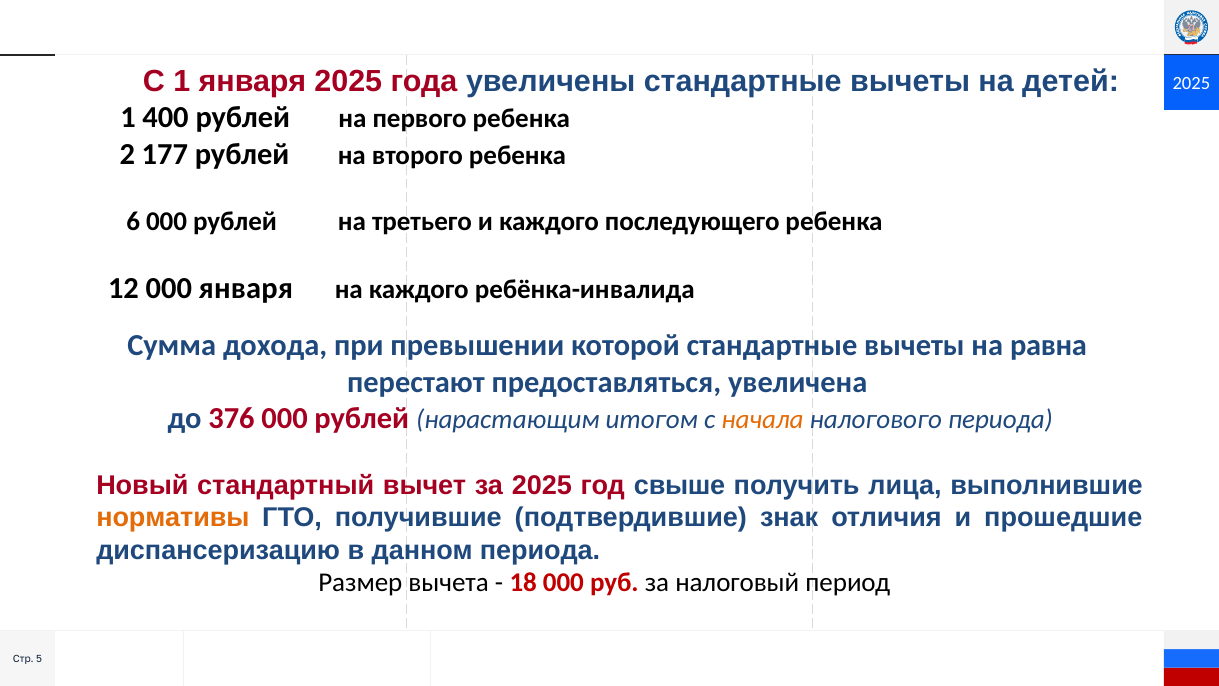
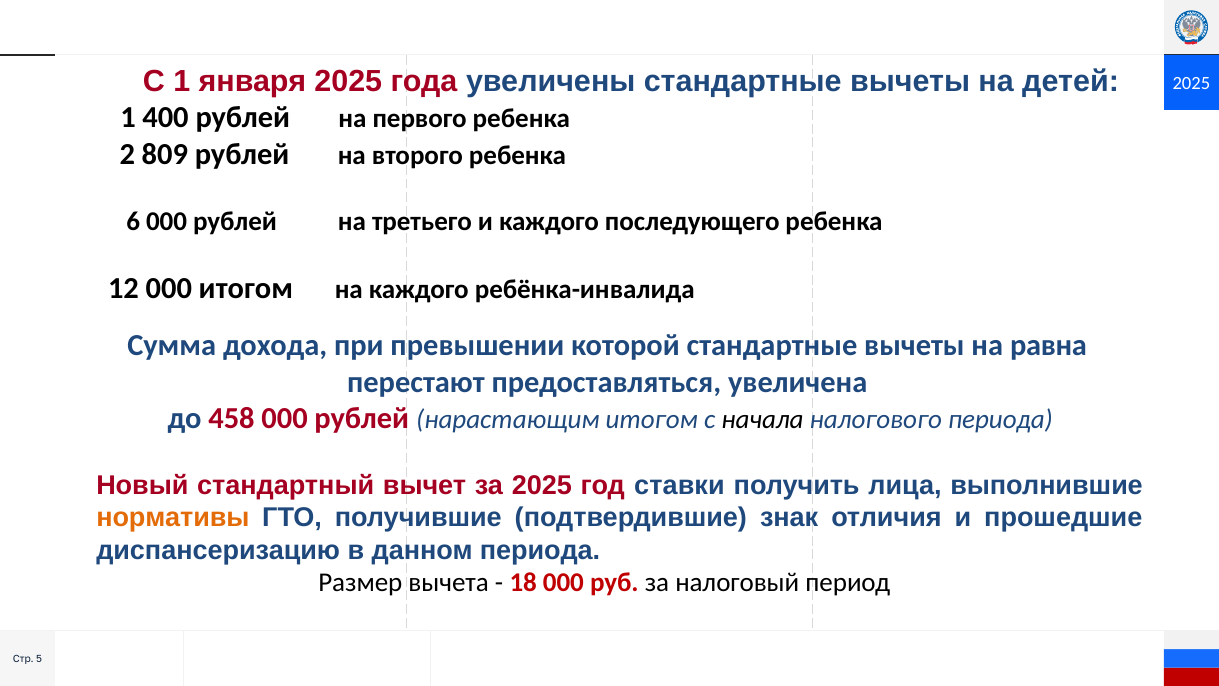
177: 177 -> 809 (165, 154)
000 января: января -> итогом (246, 288)
376: 376 -> 458 (232, 419)
начала colour: orange -> black (762, 420)
свыше: свыше -> ставки (679, 485)
